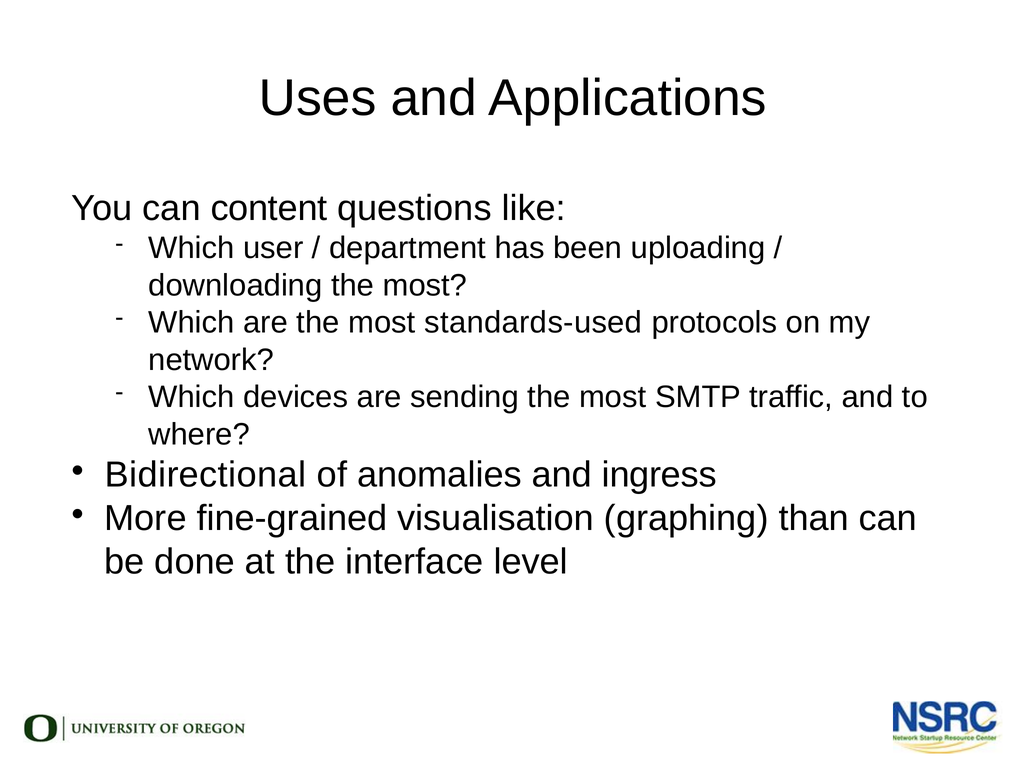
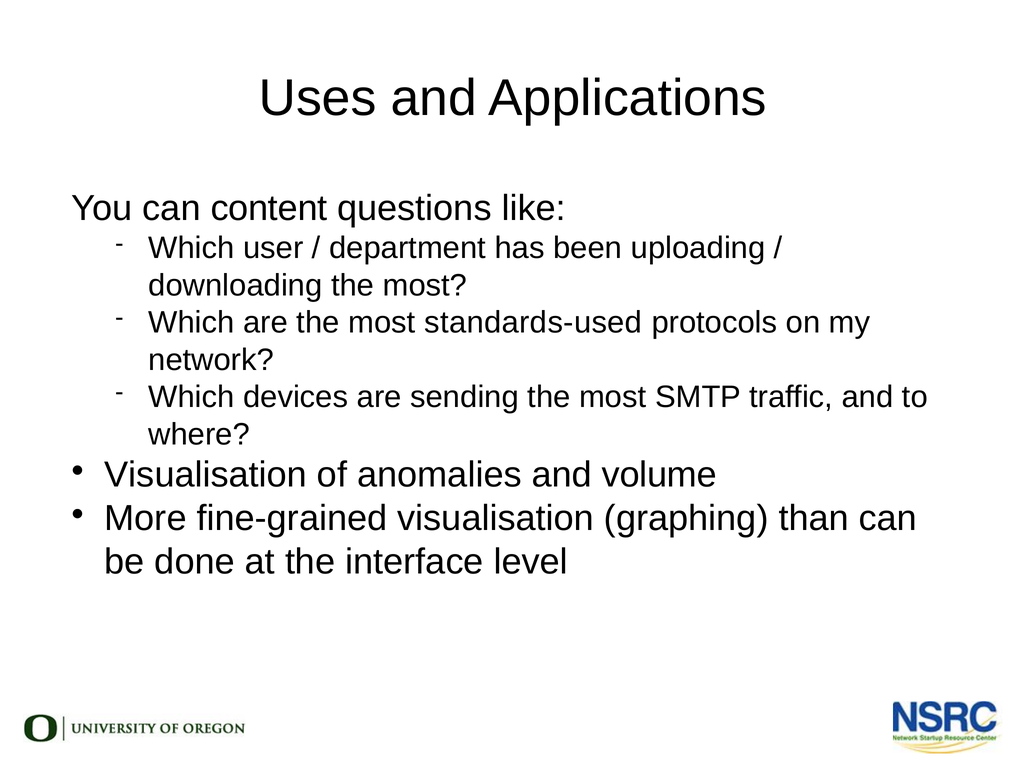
Bidirectional: Bidirectional -> Visualisation (206, 475)
ingress: ingress -> volume (659, 475)
